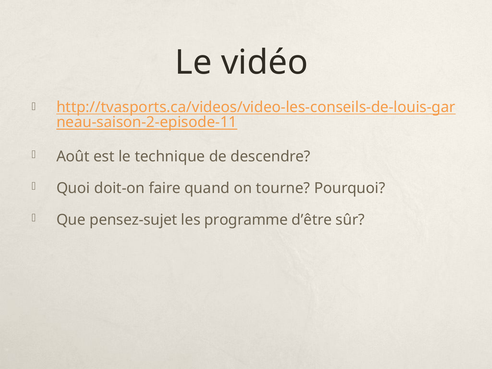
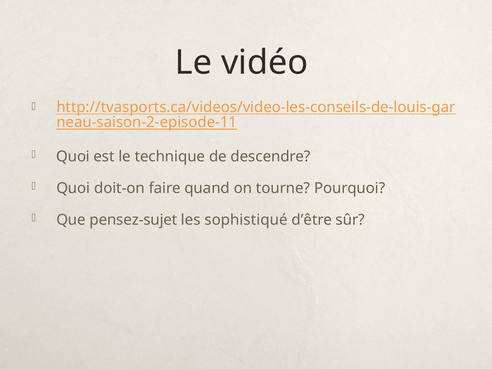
Août: Août -> Quoi (73, 157)
programme: programme -> sophistiqué (246, 220)
